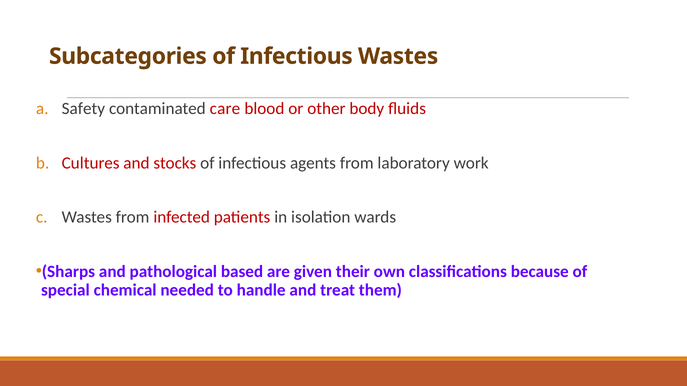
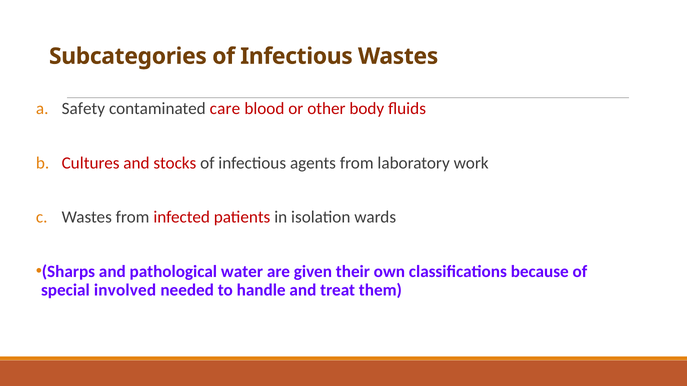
based: based -> water (242, 272)
chemical: chemical -> involved (125, 290)
